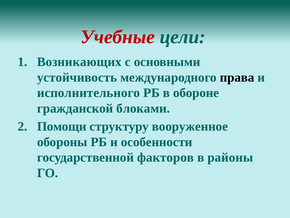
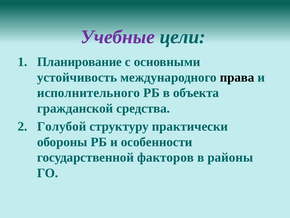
Учебные colour: red -> purple (118, 37)
Возникающих: Возникающих -> Планирование (79, 62)
обороне: обороне -> объекта (196, 93)
блоками: блоками -> средства (143, 108)
Помощи: Помощи -> Голубой (62, 126)
вооруженное: вооруженное -> практически (190, 126)
